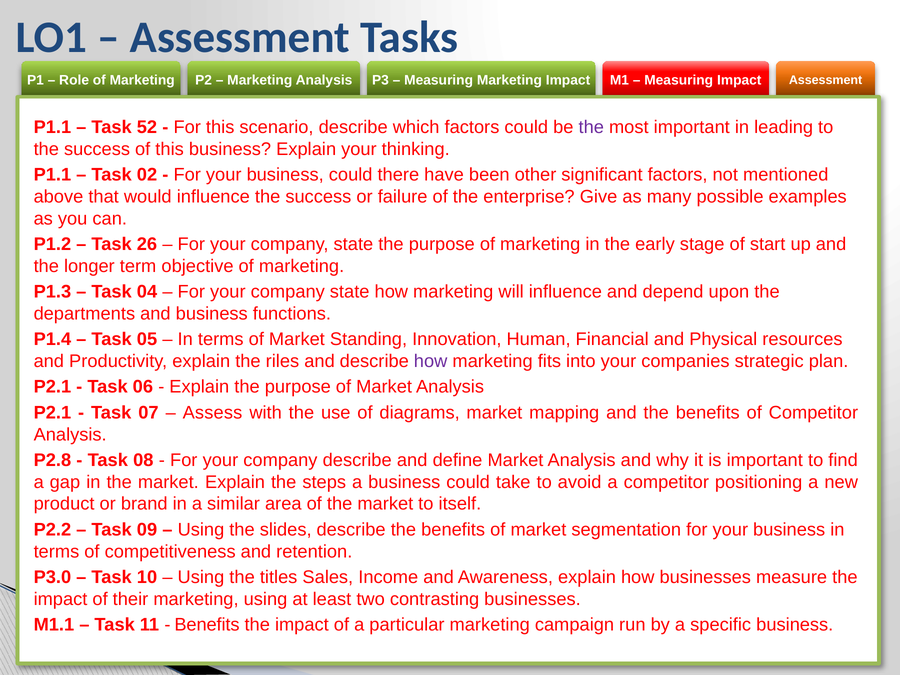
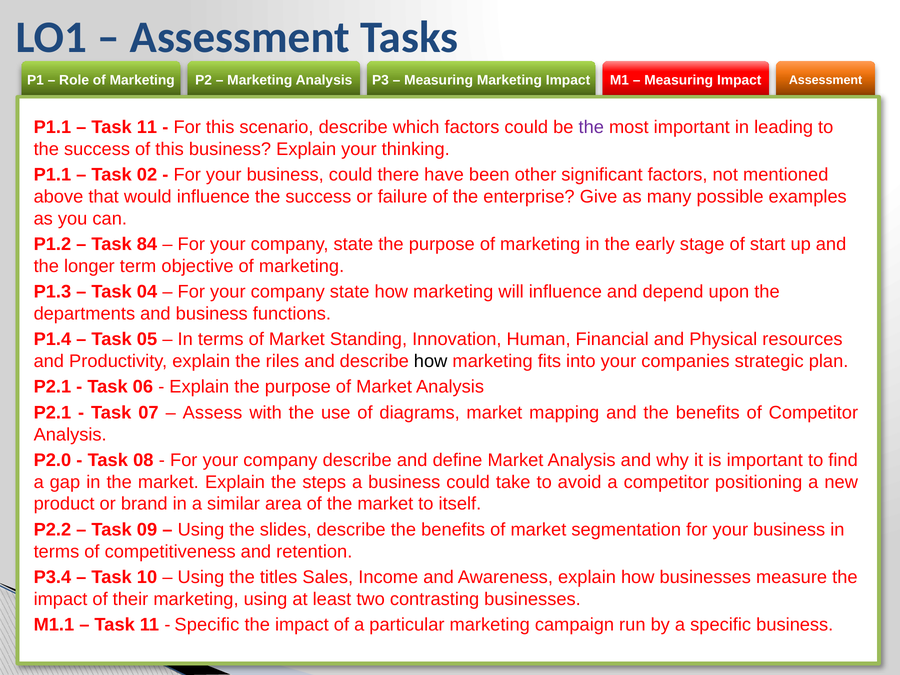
52: 52 -> 11 (147, 127)
26: 26 -> 84 (147, 244)
how colour: purple -> black (431, 361)
P2.8: P2.8 -> P2.0 (52, 460)
P3.0: P3.0 -> P3.4 (52, 577)
Benefits: Benefits -> Specific (207, 625)
